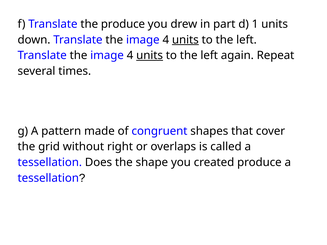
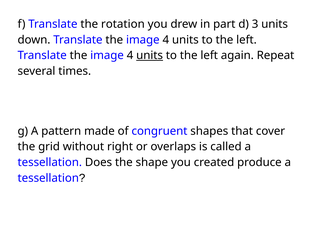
the produce: produce -> rotation (123, 24)
1: 1 -> 3 (255, 24)
units underline: present -> none (185, 40)
